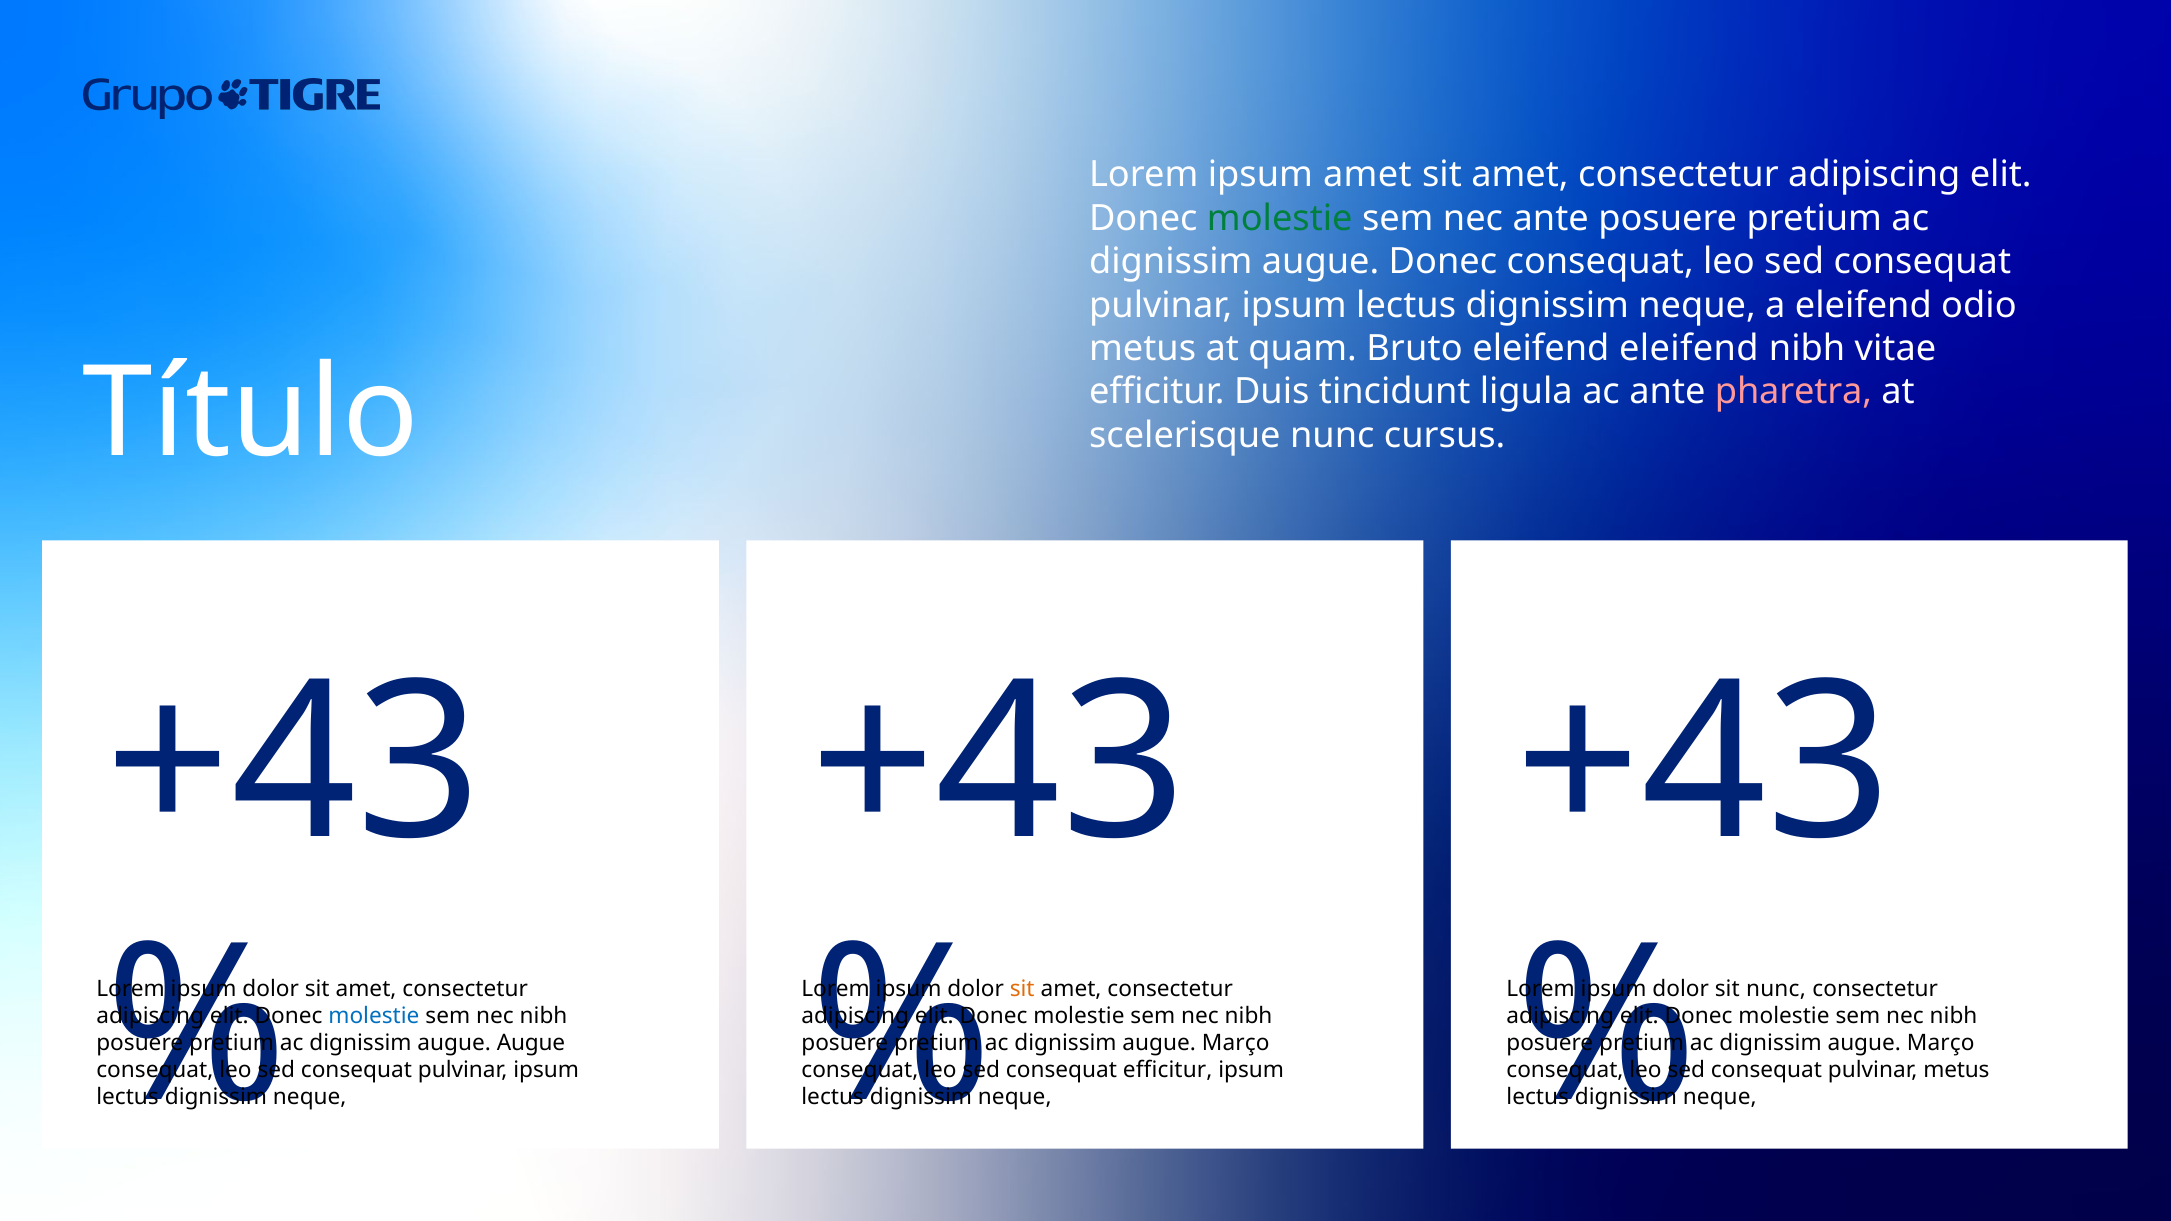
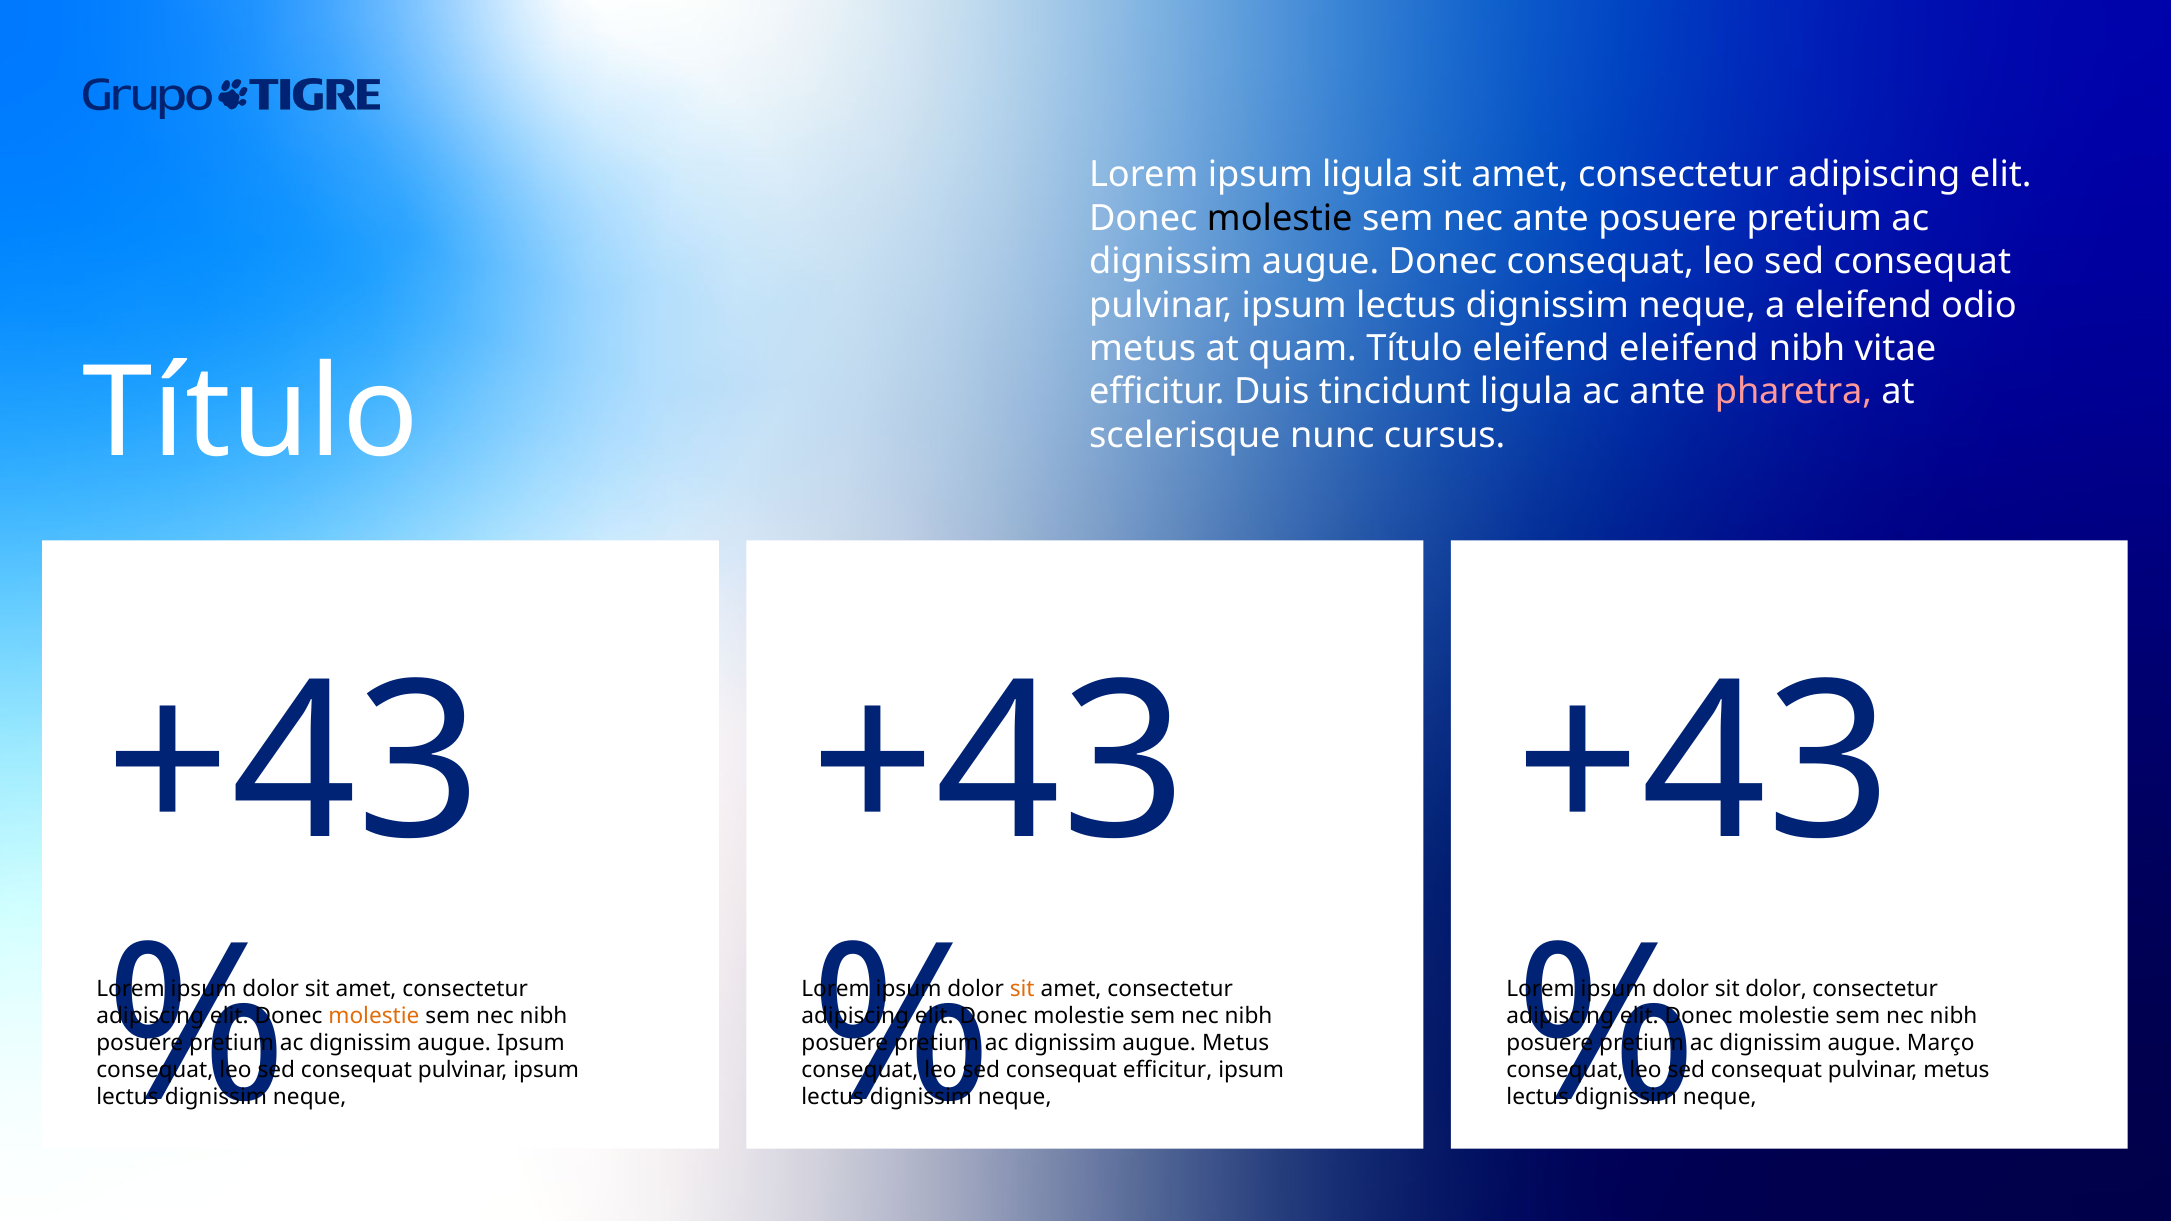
ipsum amet: amet -> ligula (1368, 175)
molestie colour: green -> black (1280, 218)
quam Bruto: Bruto -> Título (1415, 349)
sit nunc: nunc -> dolor (1776, 989)
molestie colour: blue -> orange (374, 1016)
augue Augue: Augue -> Ipsum (531, 1043)
Março: Março -> Metus (1236, 1043)
